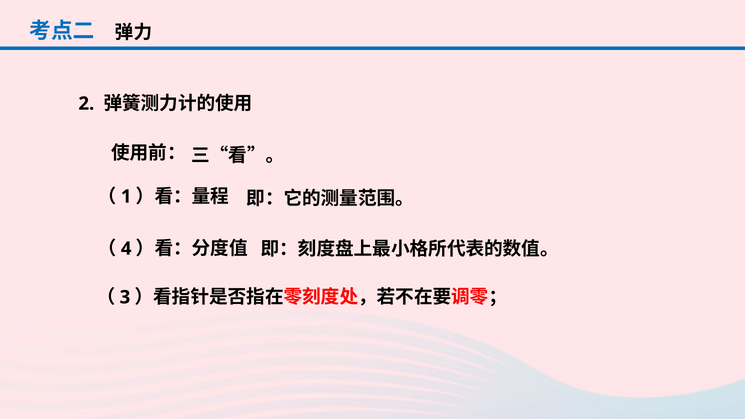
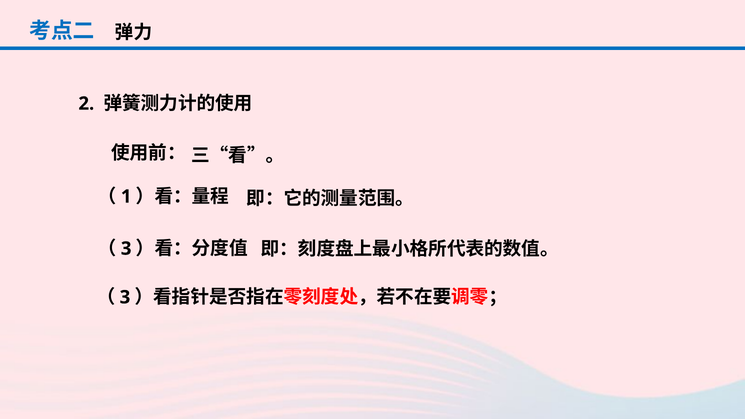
4: 4 -> 3 (126, 249)
